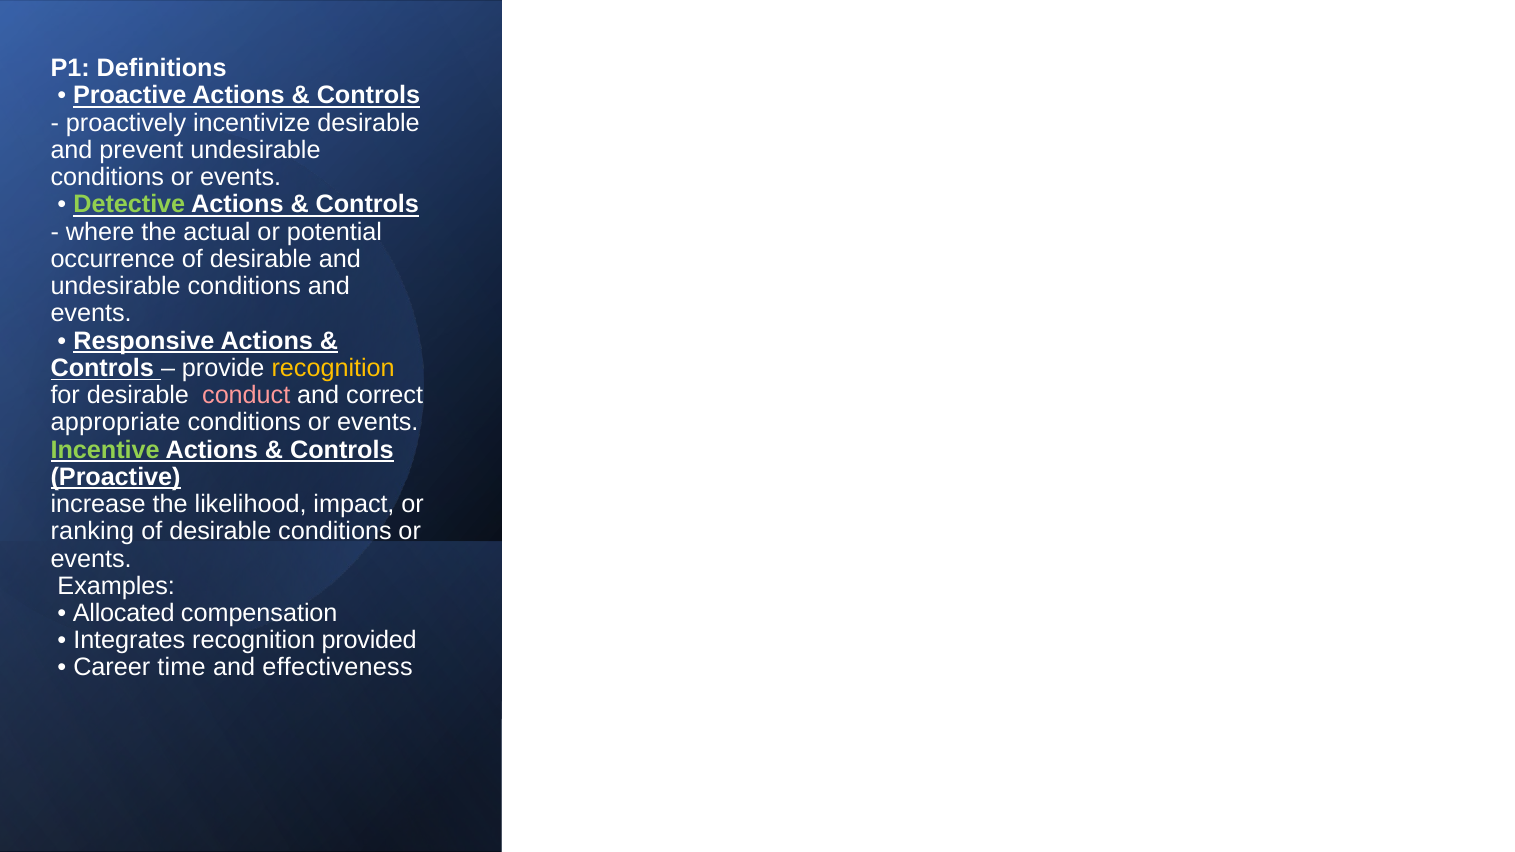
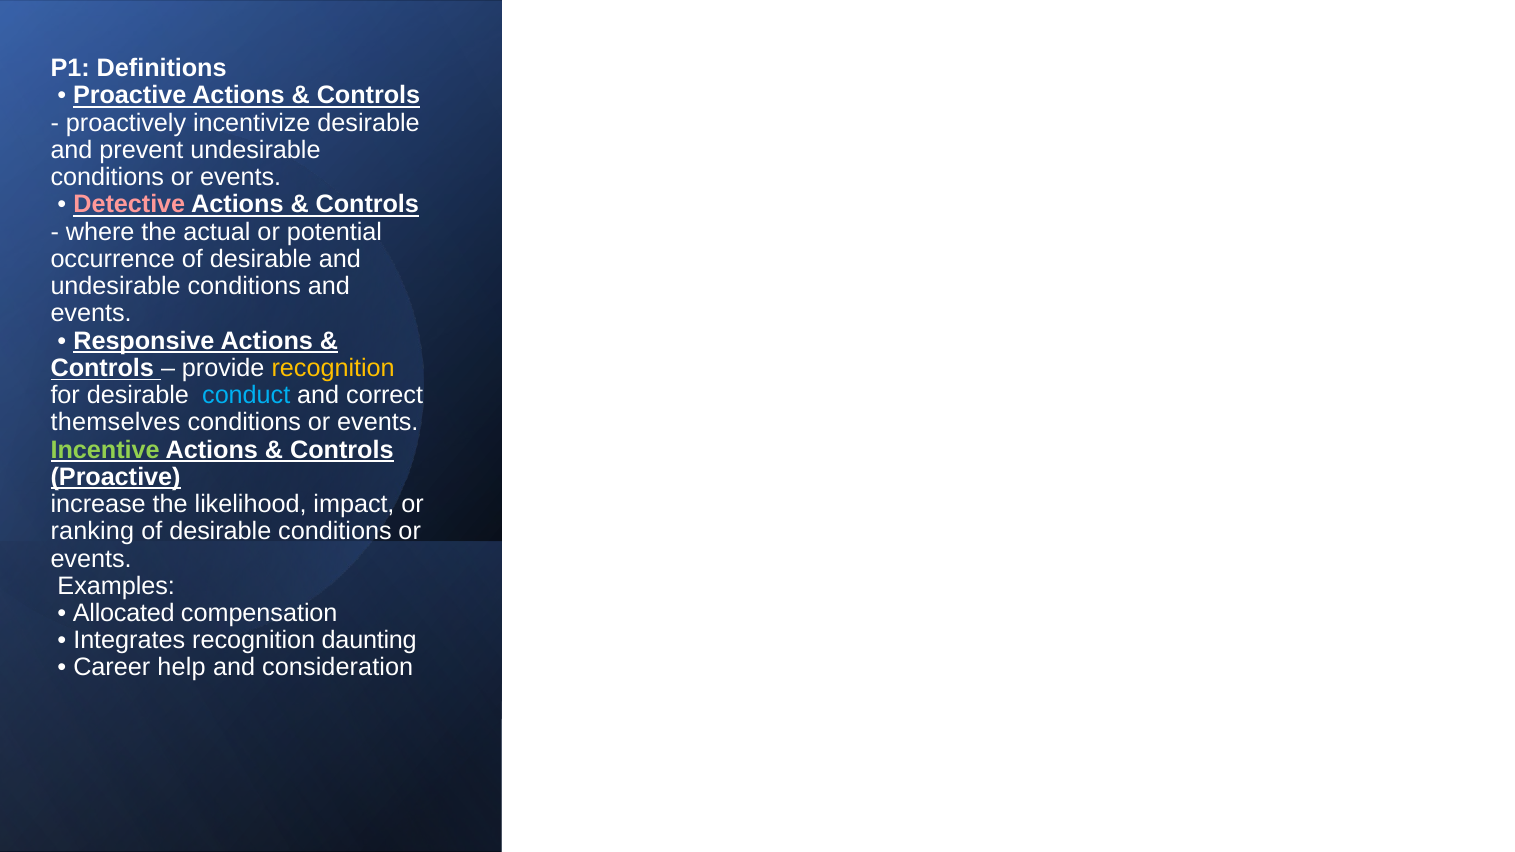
Detective colour: light green -> pink (129, 205)
conduct colour: pink -> light blue (246, 395)
appropriate: appropriate -> themselves (116, 423)
provided: provided -> daunting (369, 641)
time: time -> help (182, 668)
effectiveness: effectiveness -> consideration (338, 668)
